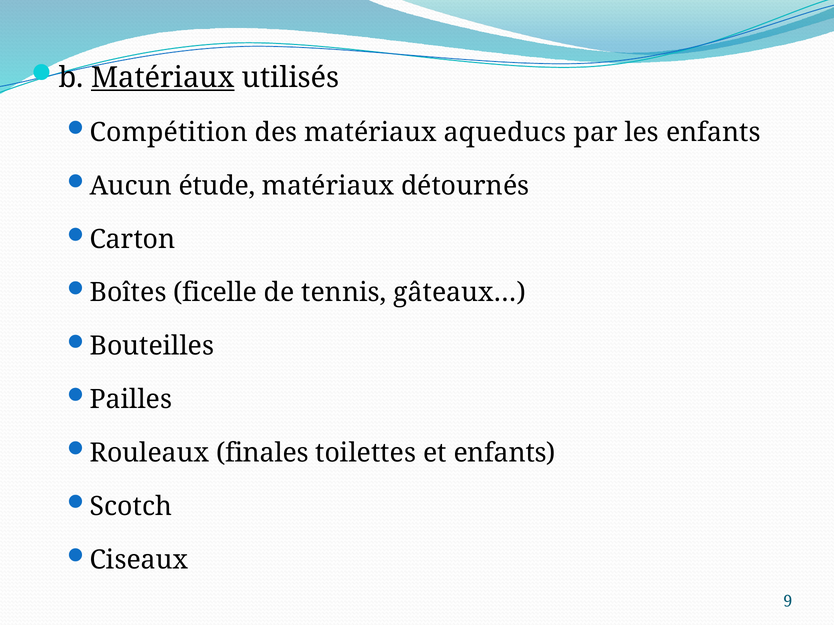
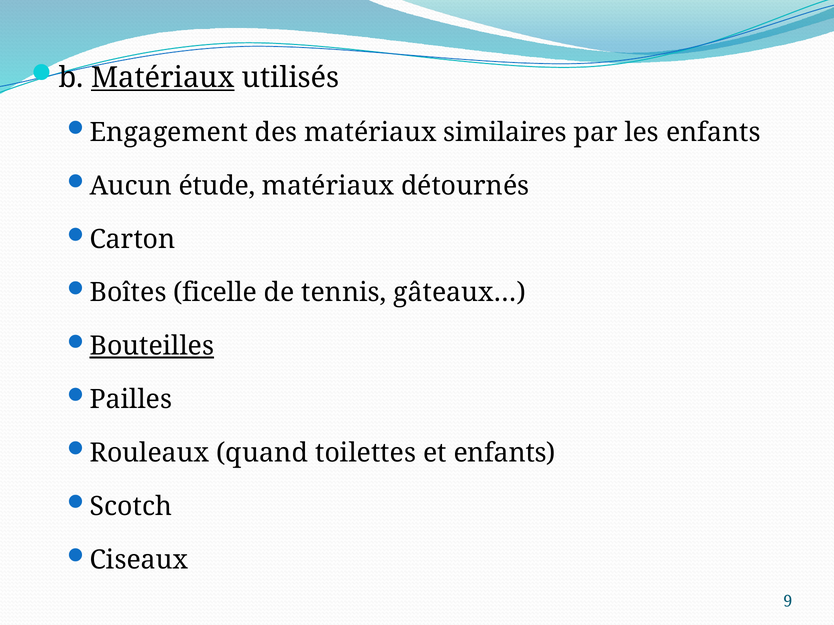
Compétition: Compétition -> Engagement (169, 133)
aqueducs: aqueducs -> similaires (505, 133)
Bouteilles underline: none -> present (152, 346)
finales: finales -> quand (262, 453)
